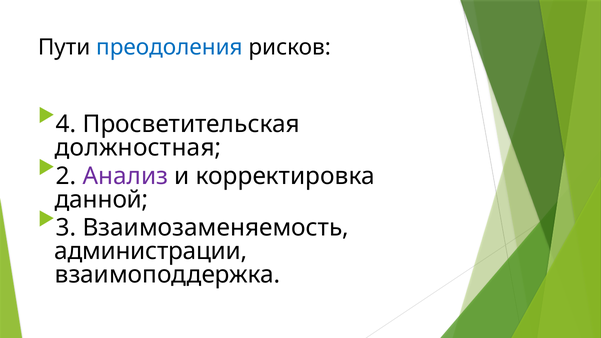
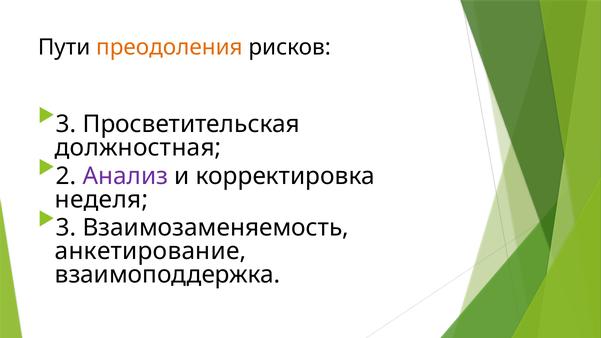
преодоления colour: blue -> orange (169, 47)
4: 4 -> 3 (66, 124)
данной: данной -> неделя (101, 199)
администрации: администрации -> анкетирование (151, 251)
